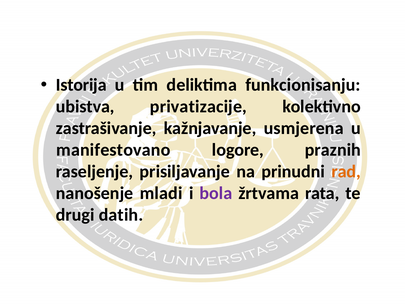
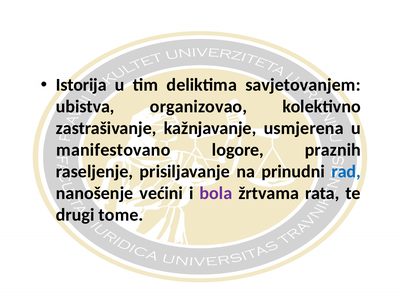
funkcionisanju: funkcionisanju -> savjetovanjem (303, 85)
privatizacije: privatizacije -> organizovao (199, 107)
rad colour: orange -> blue (346, 171)
mladi: mladi -> većini (161, 193)
datih: datih -> tome (121, 215)
